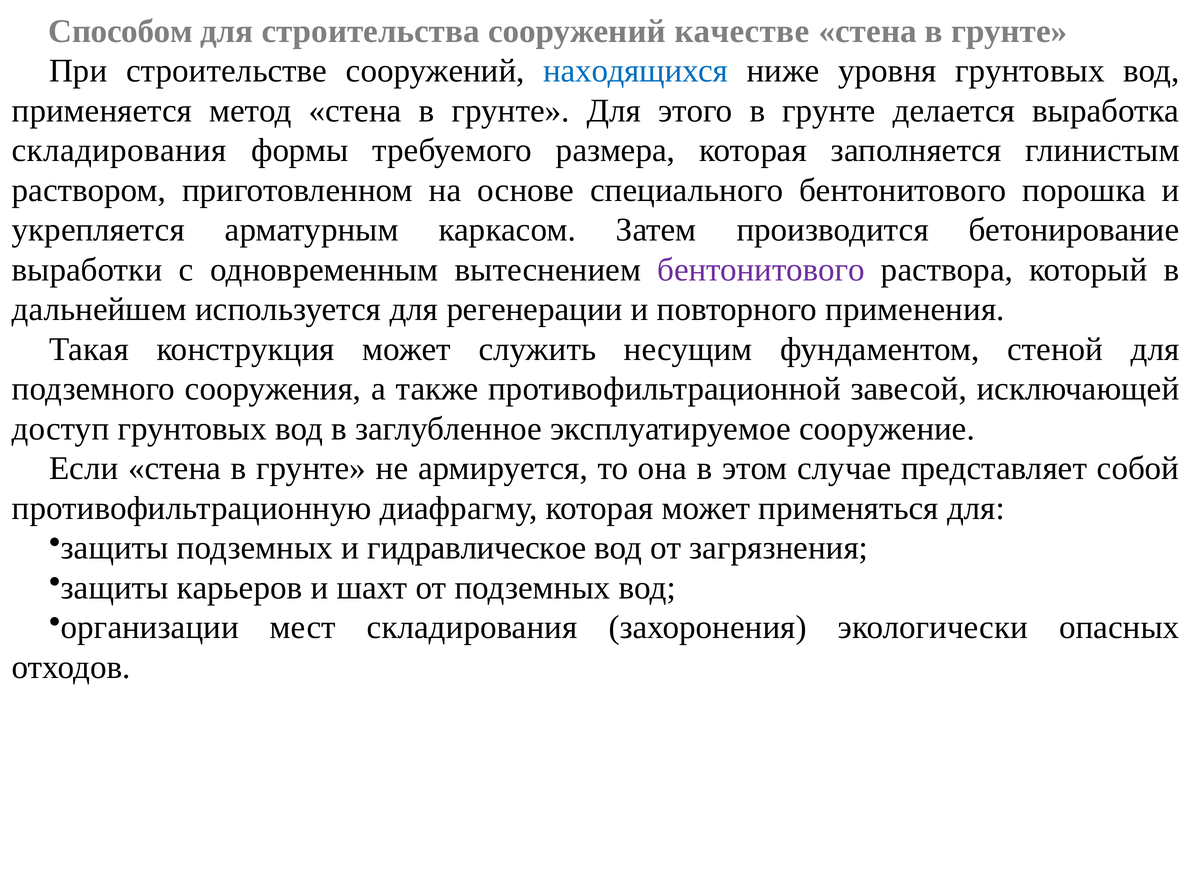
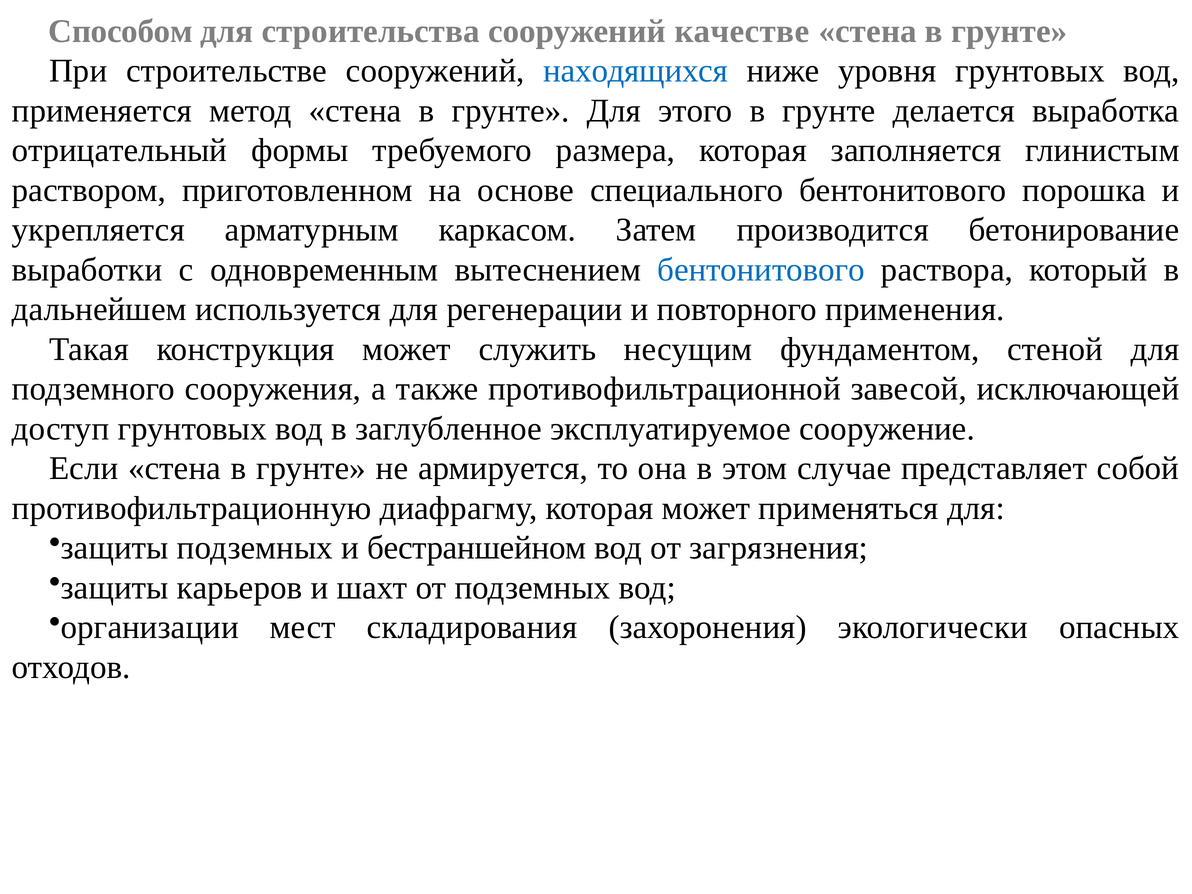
складирования: складирования -> отрицательный (119, 151)
бентонитового colour: purple -> blue (761, 270)
гидравлическое: гидравлическое -> бестраншейном (477, 548)
